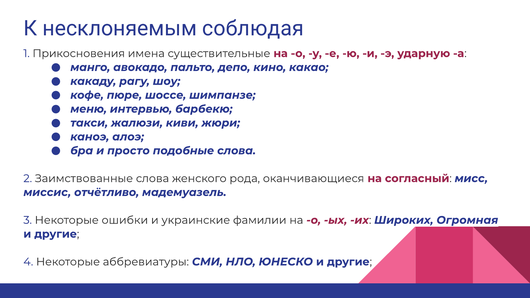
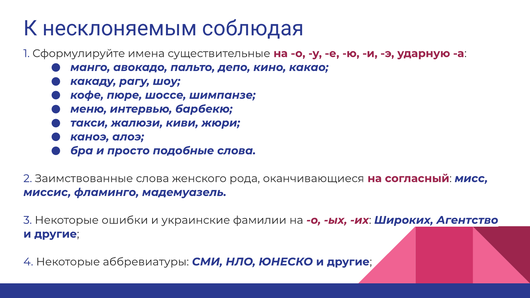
Прикосновения: Прикосновения -> Сформулируйте (79, 53)
отчётливо: отчётливо -> фламинго (107, 192)
Огромная: Огромная -> Агентство (467, 220)
